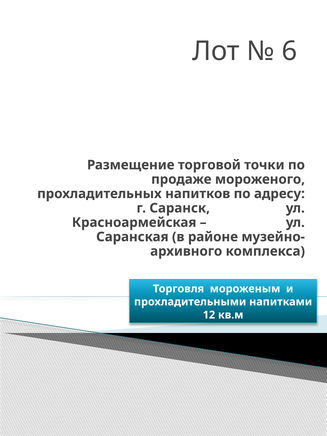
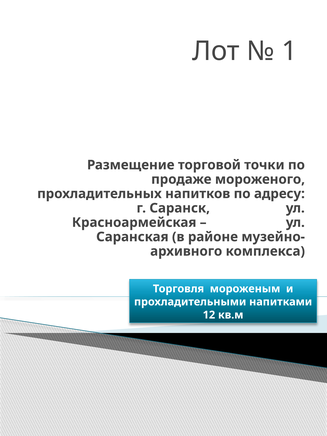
6: 6 -> 1 (289, 51)
